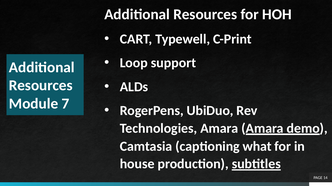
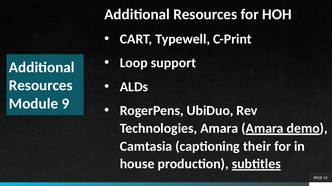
7: 7 -> 9 (65, 104)
what: what -> their (257, 147)
